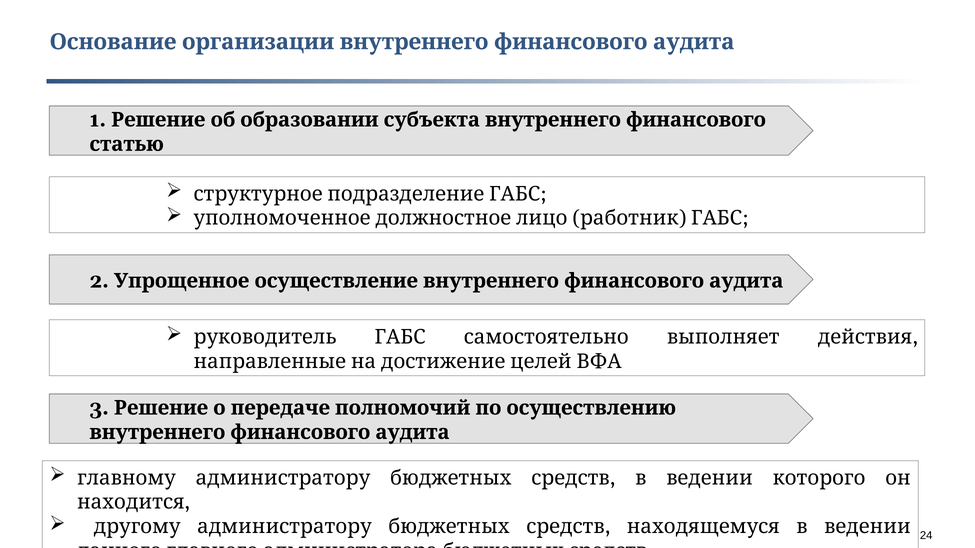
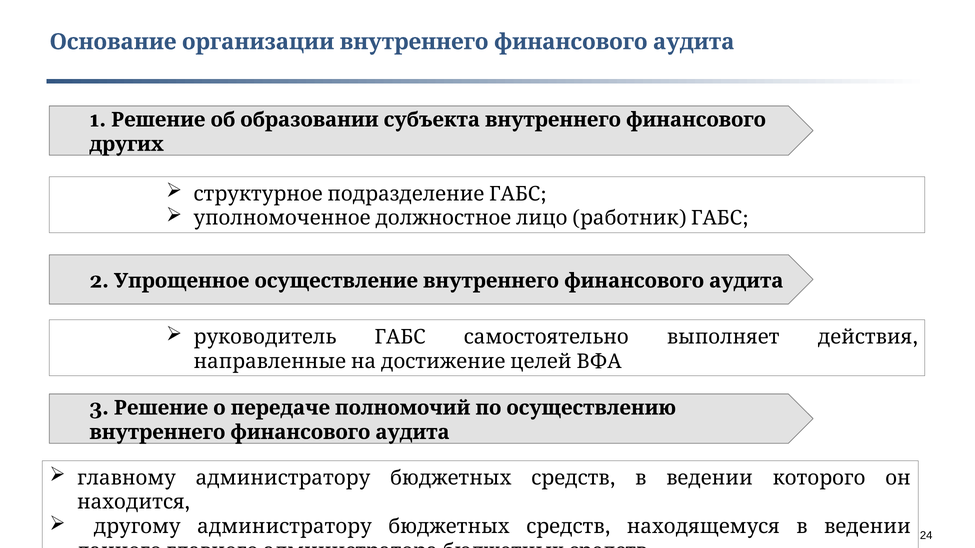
статью: статью -> других (127, 144)
